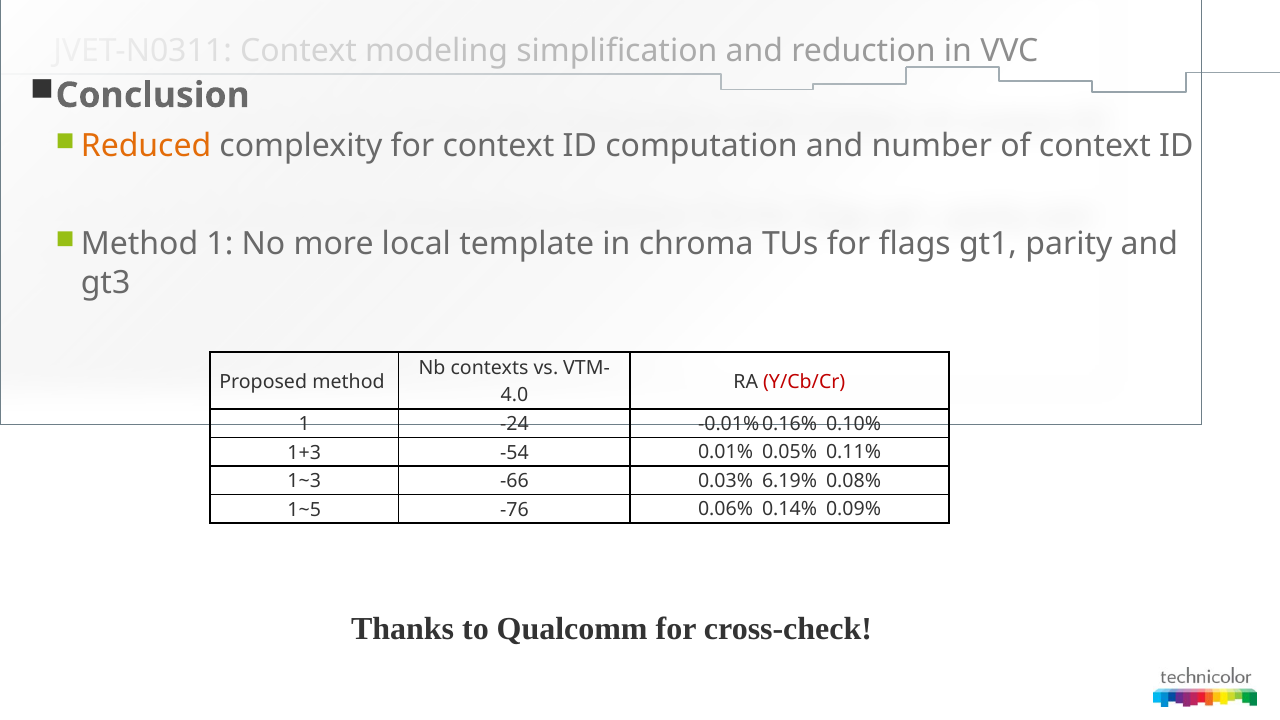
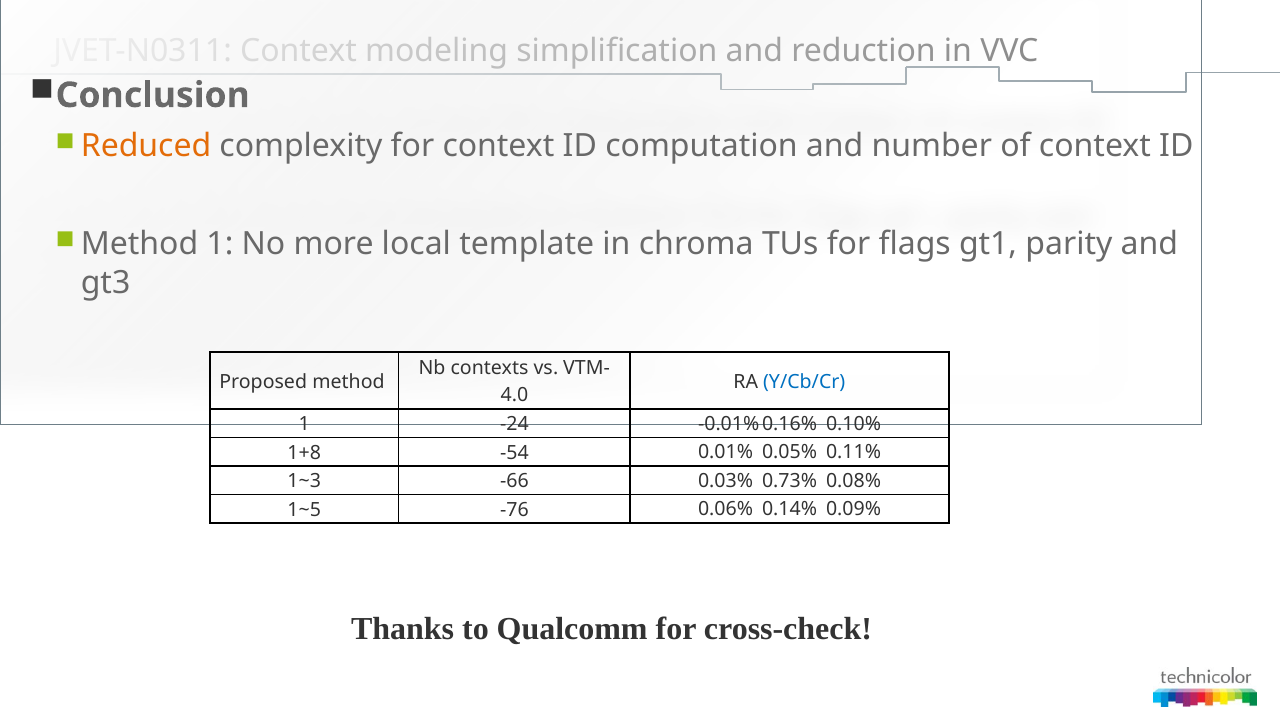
Y/Cb/Cr colour: red -> blue (804, 382)
1+3: 1+3 -> 1+8 (304, 453)
6.19%: 6.19% -> 0.73% (790, 481)
